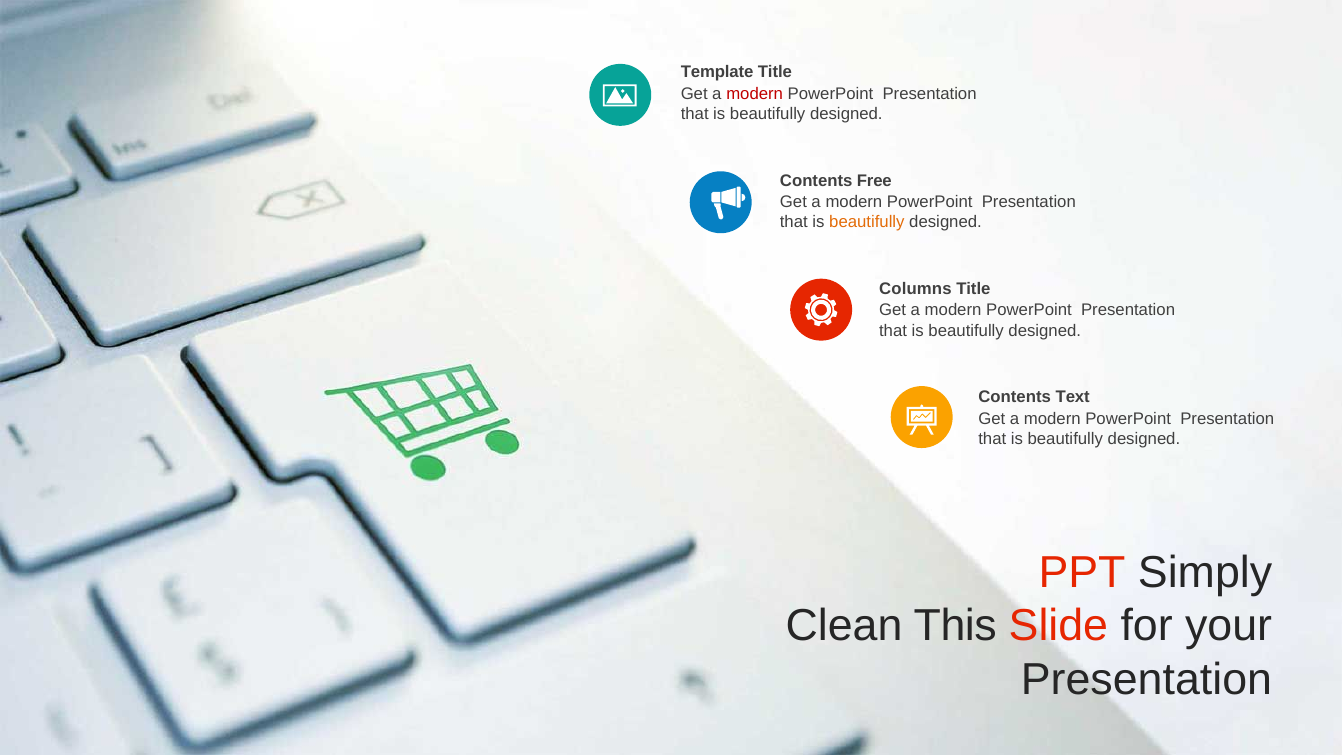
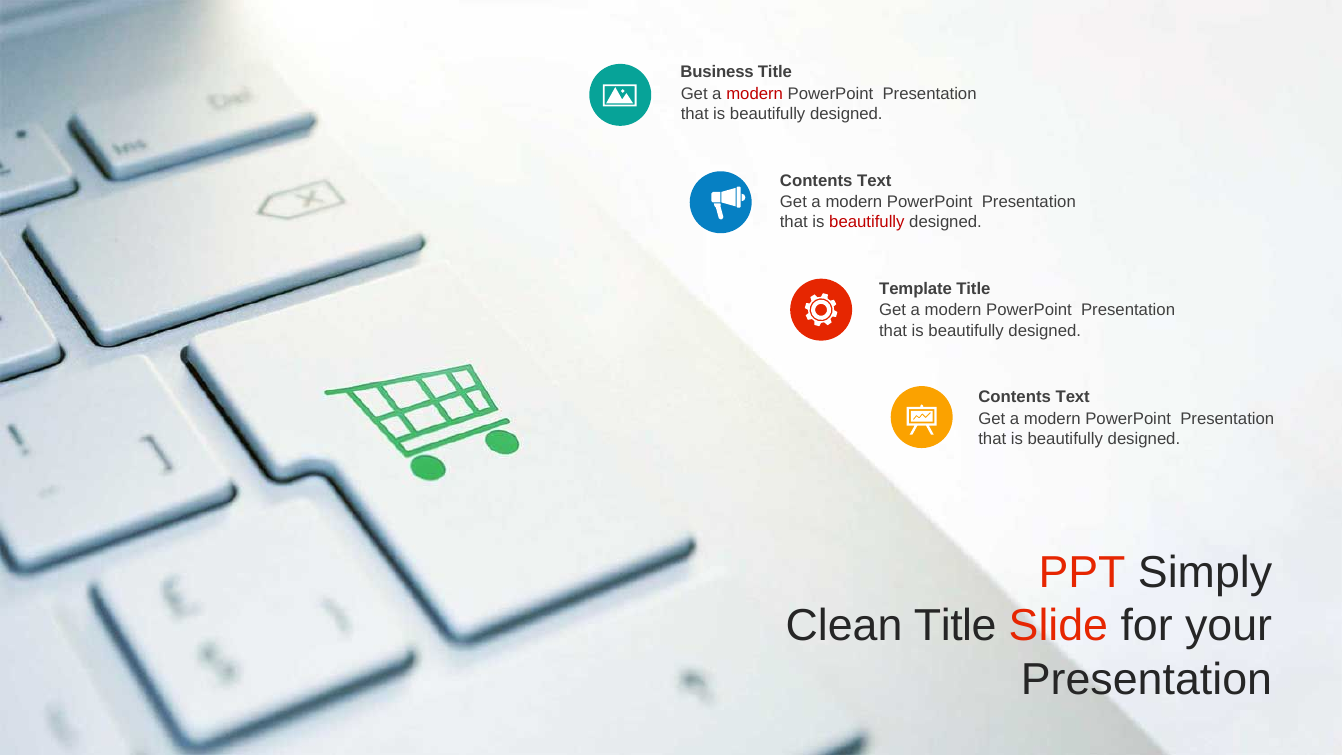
Template: Template -> Business (717, 72)
Free: Free -> Text (874, 181)
beautifully colour: orange -> red (867, 222)
Columns: Columns -> Template (916, 289)
Clean This: This -> Title (955, 626)
